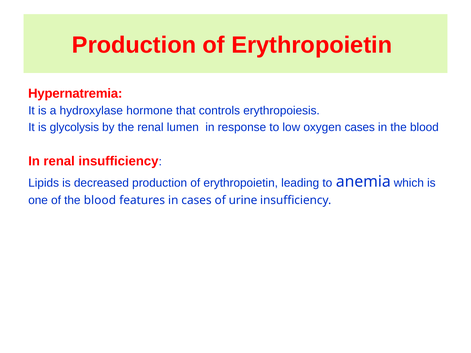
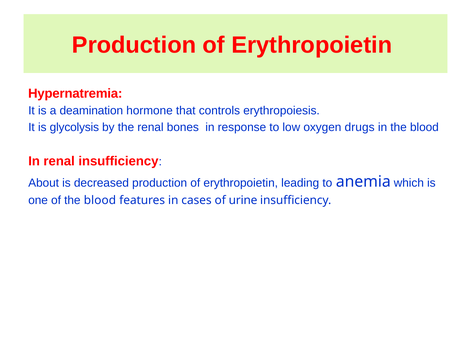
hydroxylase: hydroxylase -> deamination (91, 111)
lumen: lumen -> bones (183, 127)
oxygen cases: cases -> drugs (360, 127)
Lipids: Lipids -> About (44, 183)
